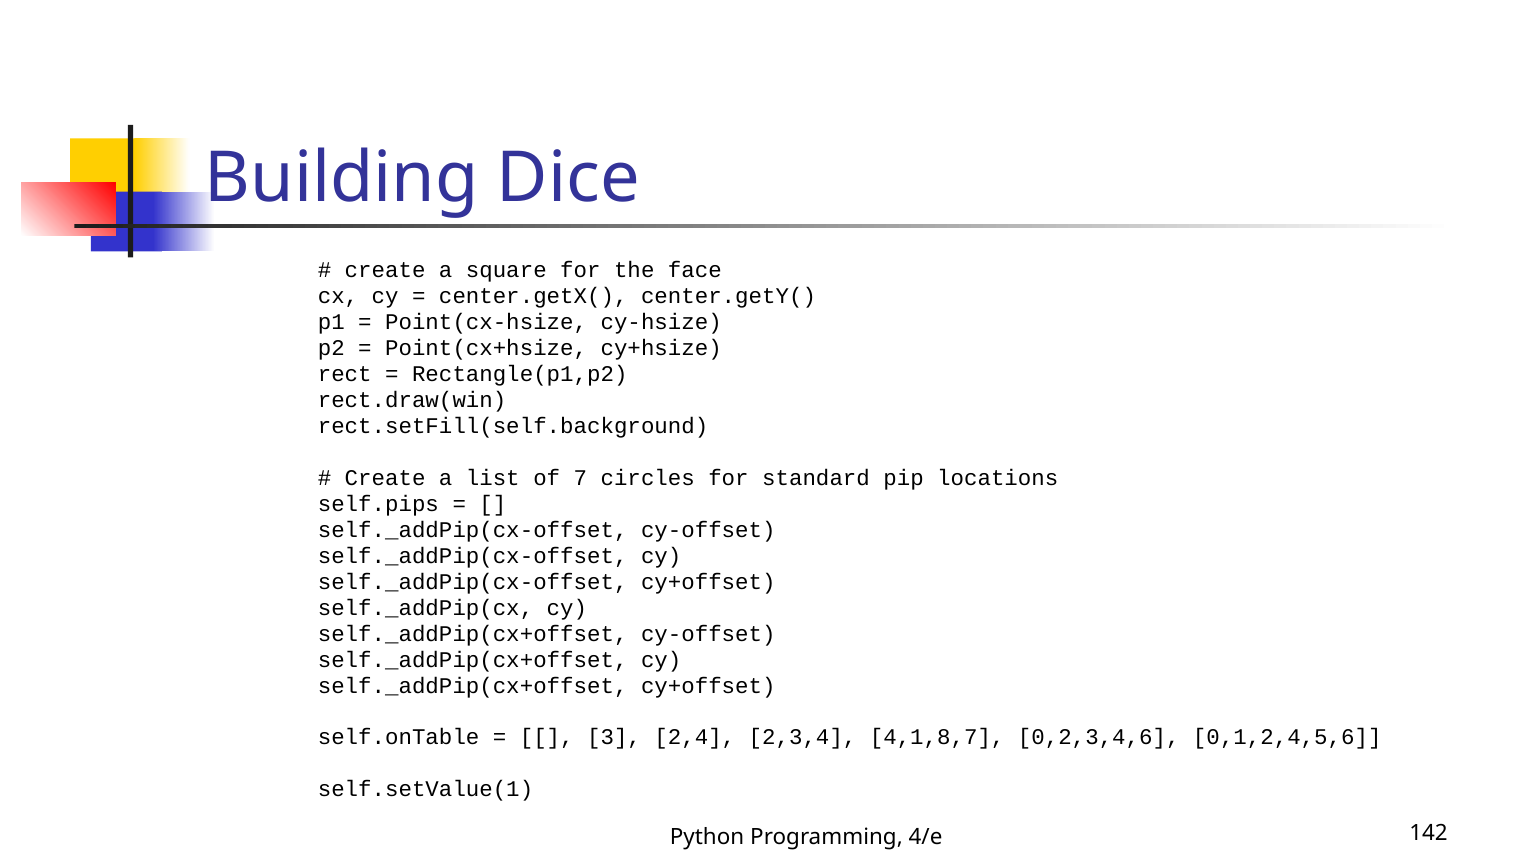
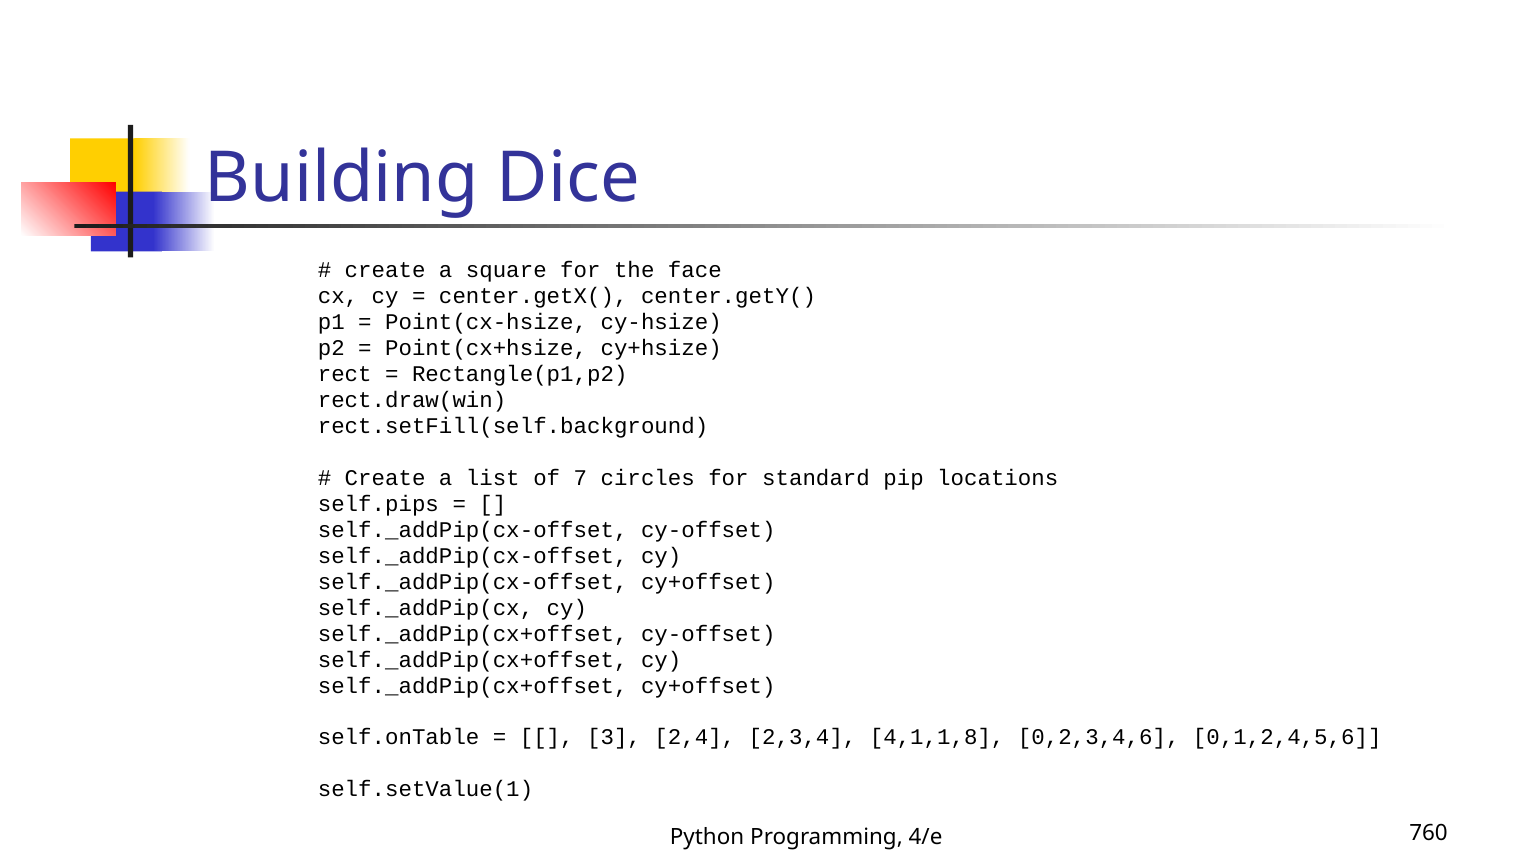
4,1,8,7: 4,1,8,7 -> 4,1,1,8 (937, 738)
142: 142 -> 760 (1428, 833)
